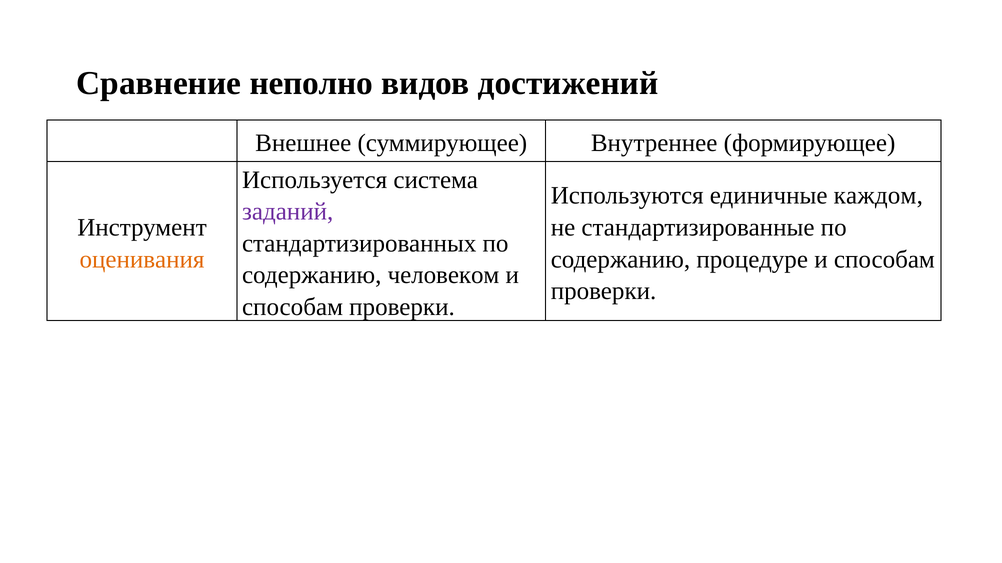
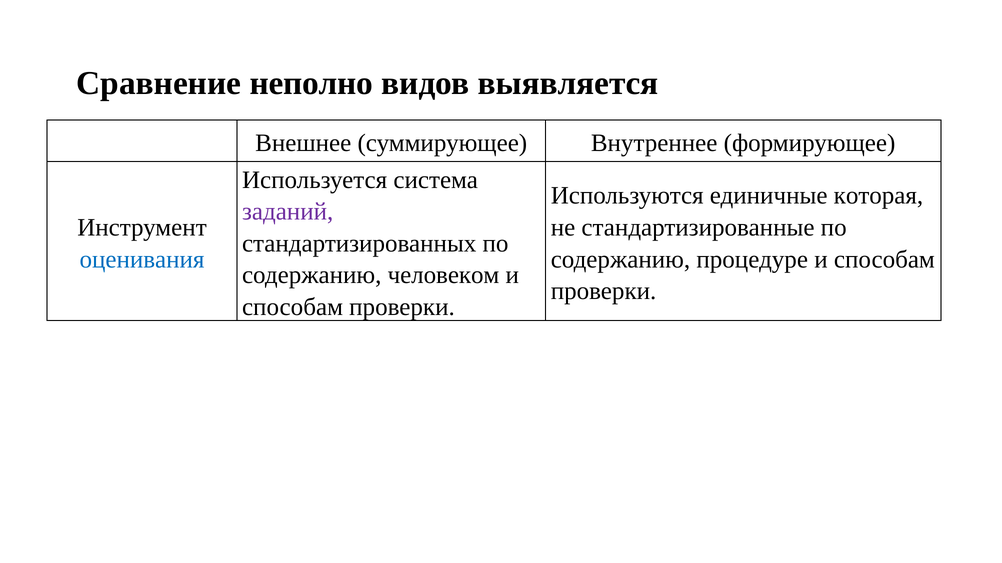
достижений: достижений -> выявляется (568, 83)
каждом: каждом -> которая (878, 196)
оценивания colour: orange -> blue (142, 260)
